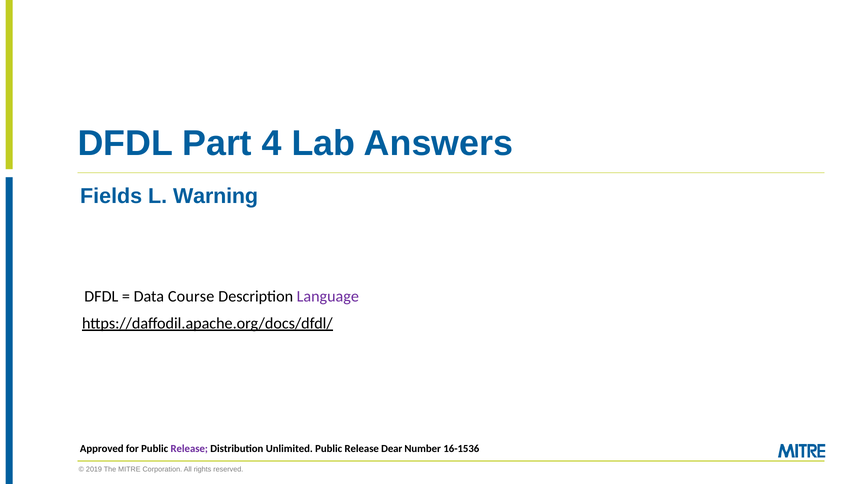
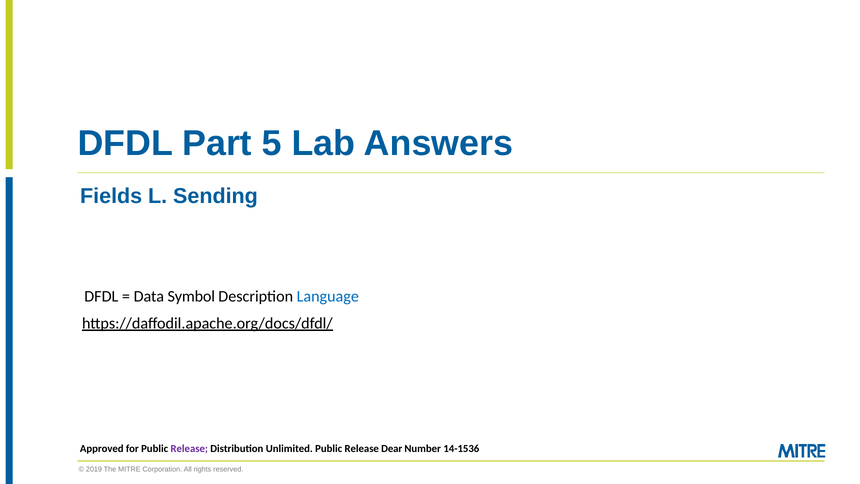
4: 4 -> 5 (272, 144)
Warning: Warning -> Sending (215, 196)
Course: Course -> Symbol (191, 296)
Language colour: purple -> blue (328, 296)
16-1536: 16-1536 -> 14-1536 (461, 449)
